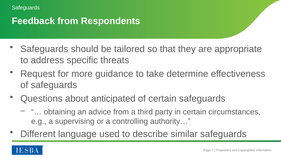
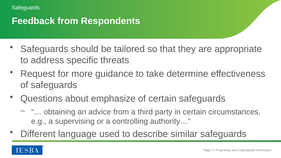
anticipated: anticipated -> emphasize (113, 99)
